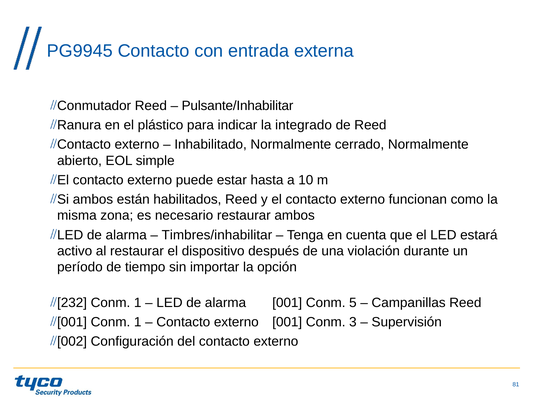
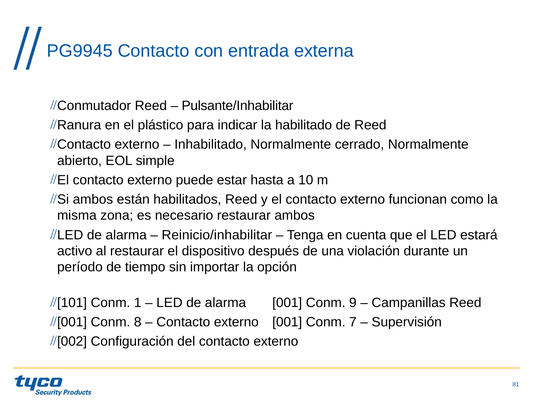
integrado: integrado -> habilitado (304, 125)
Timbres/inhabilitar: Timbres/inhabilitar -> Reinicio/inhabilitar (217, 235)
232: 232 -> 101 (72, 303)
5: 5 -> 9 (353, 303)
001 Conm 1: 1 -> 8 (138, 323)
3: 3 -> 7 (353, 323)
